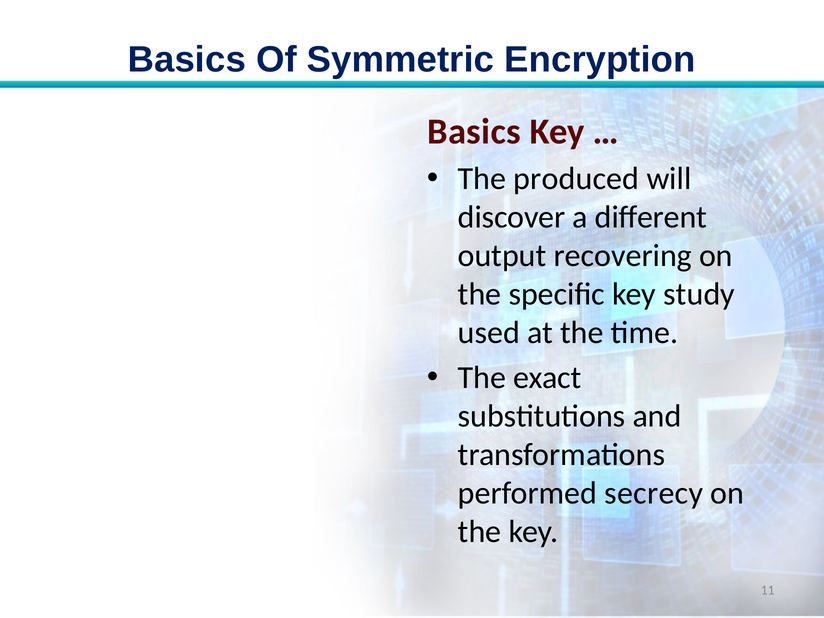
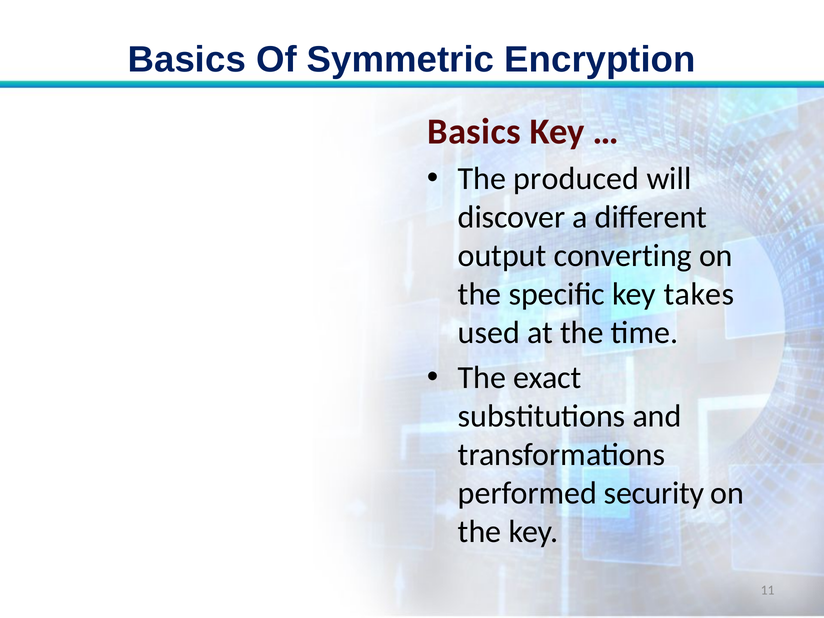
recovering: recovering -> converting (623, 256)
study: study -> takes (699, 294)
secrecy: secrecy -> security (654, 493)
